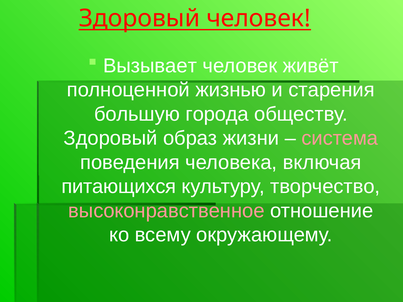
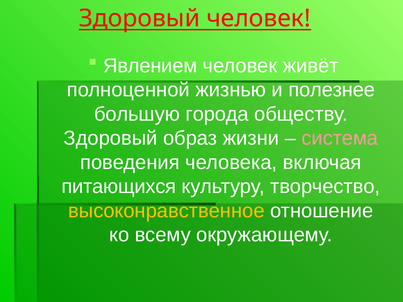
Вызывает: Вызывает -> Явлением (150, 66)
старения: старения -> полезнее (332, 90)
высоконравственное colour: pink -> yellow (166, 211)
